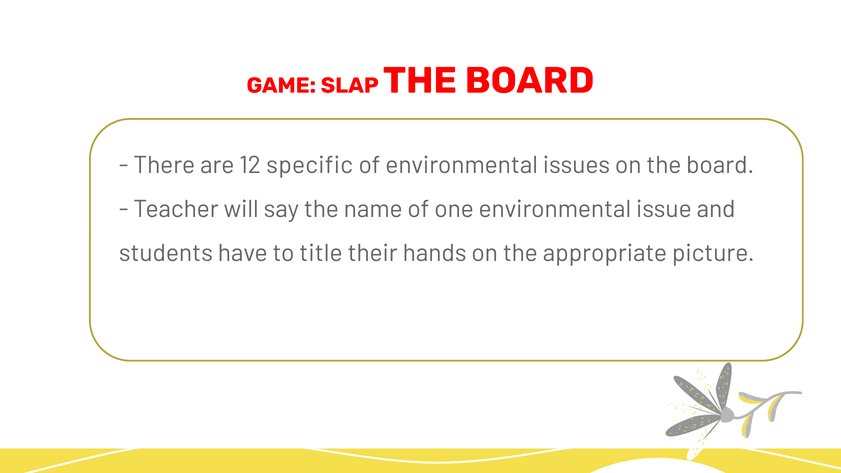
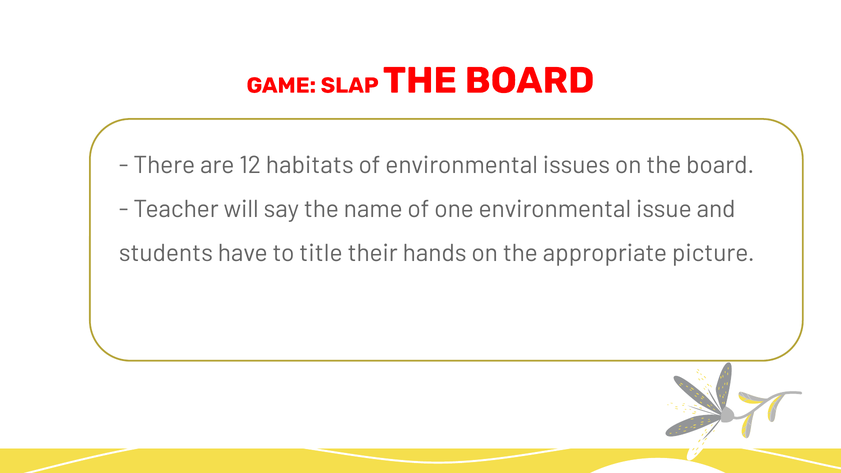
specific: specific -> habitats (310, 165)
